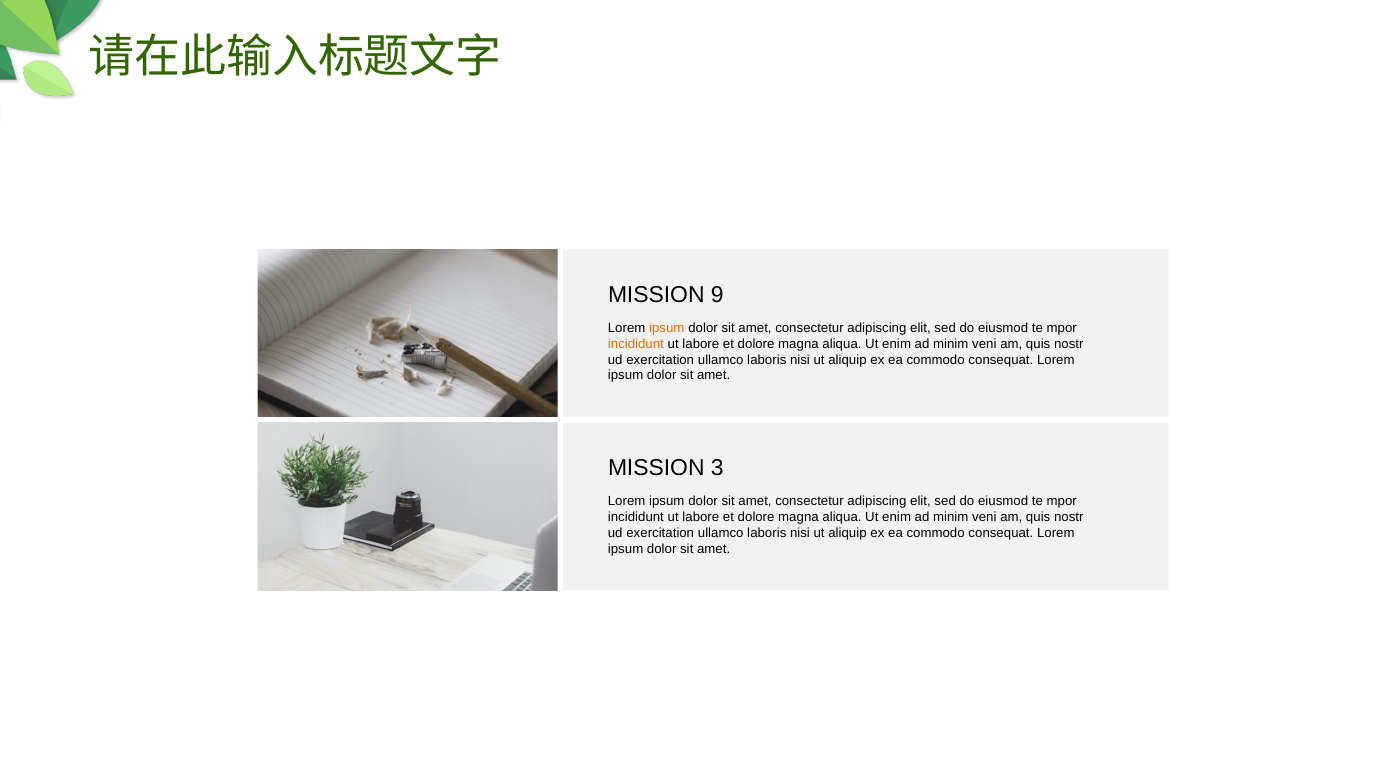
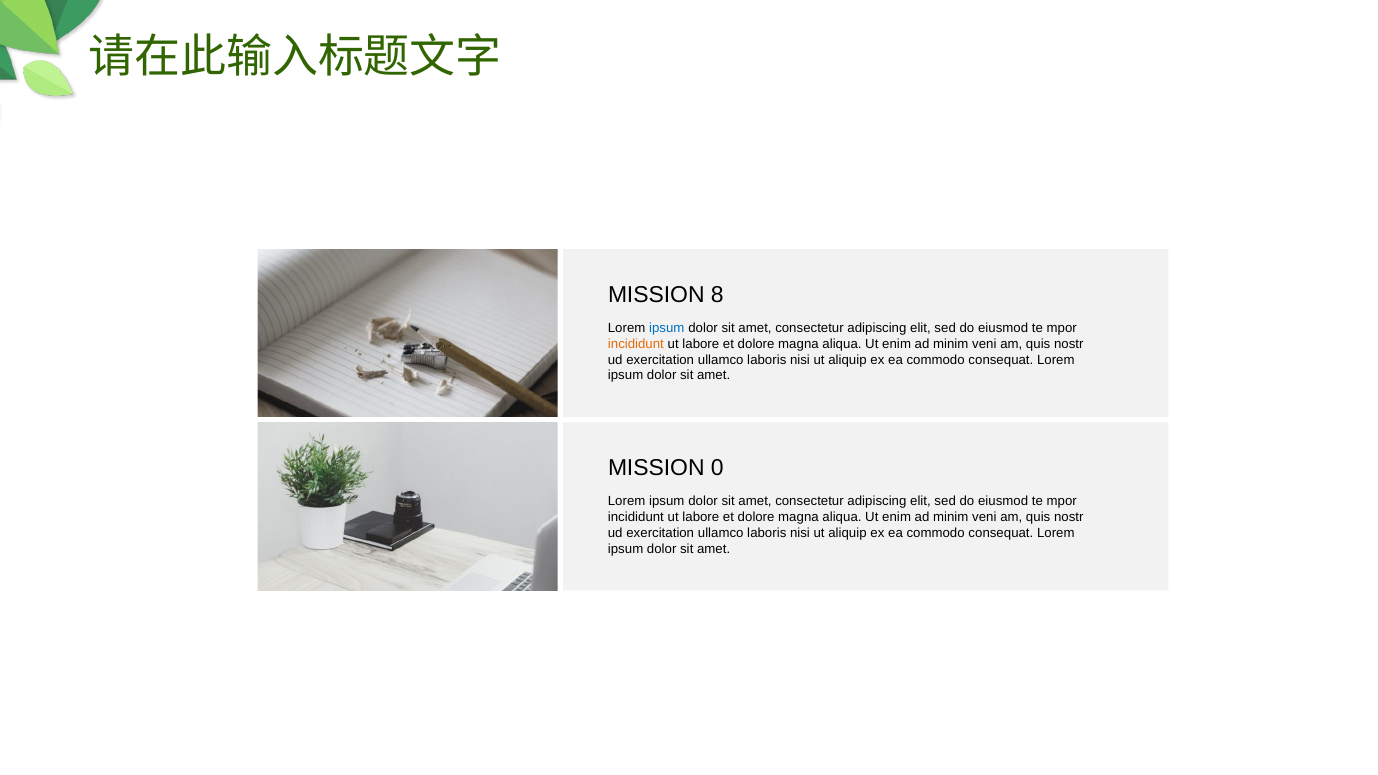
9: 9 -> 8 (717, 295)
ipsum colour: orange -> blue (667, 328)
3: 3 -> 0 (717, 468)
